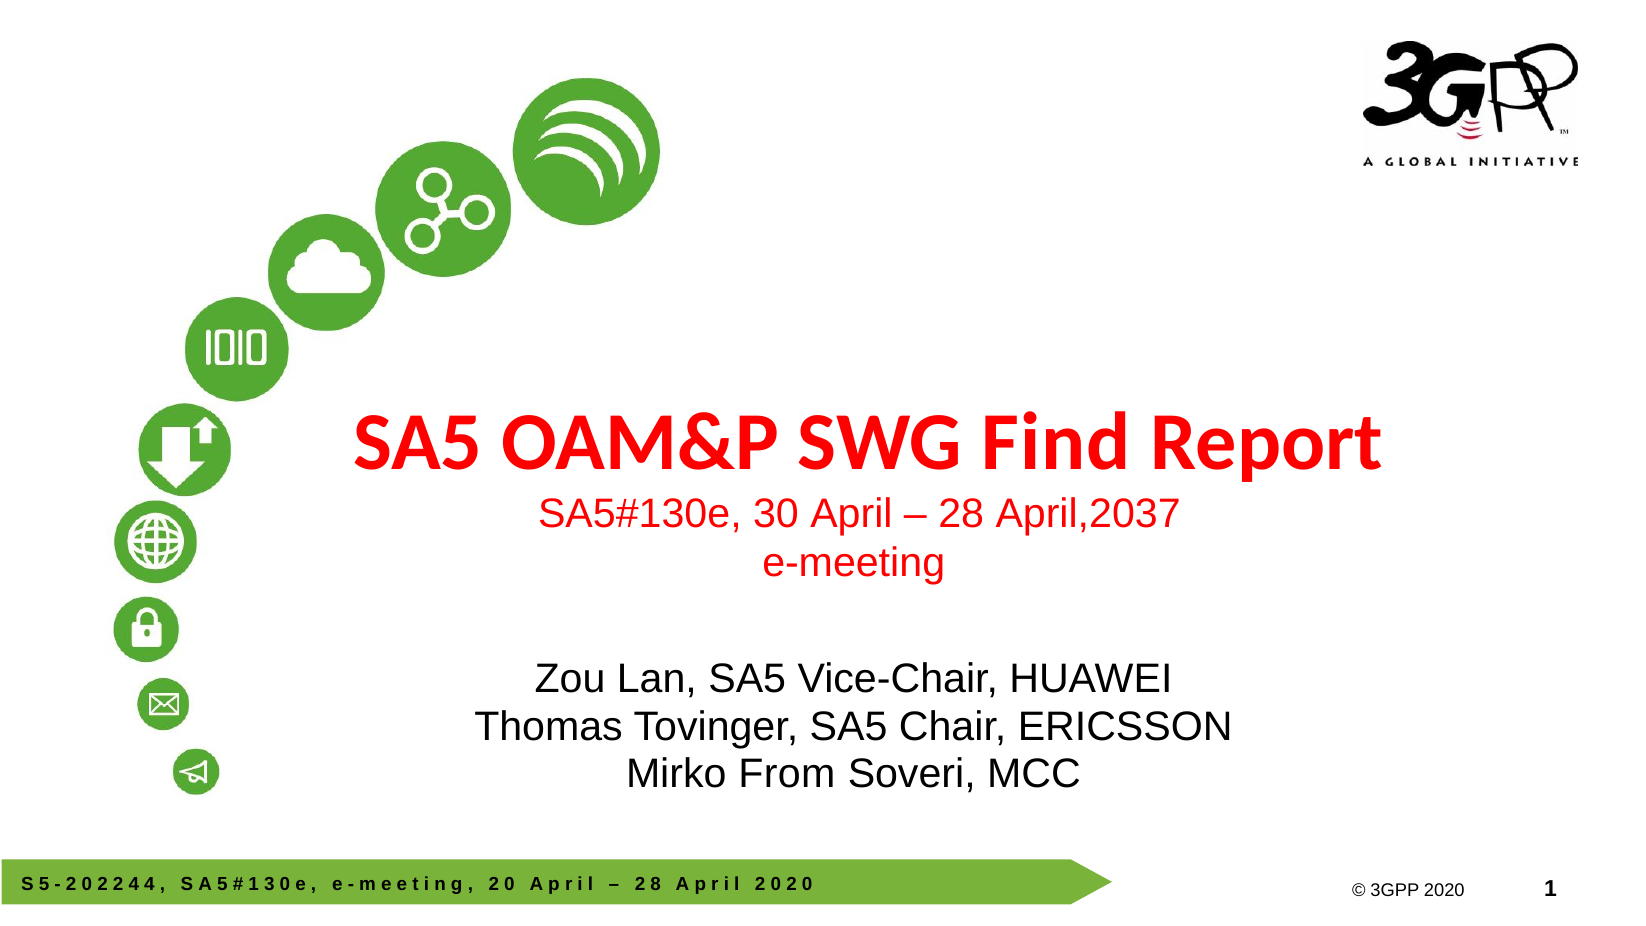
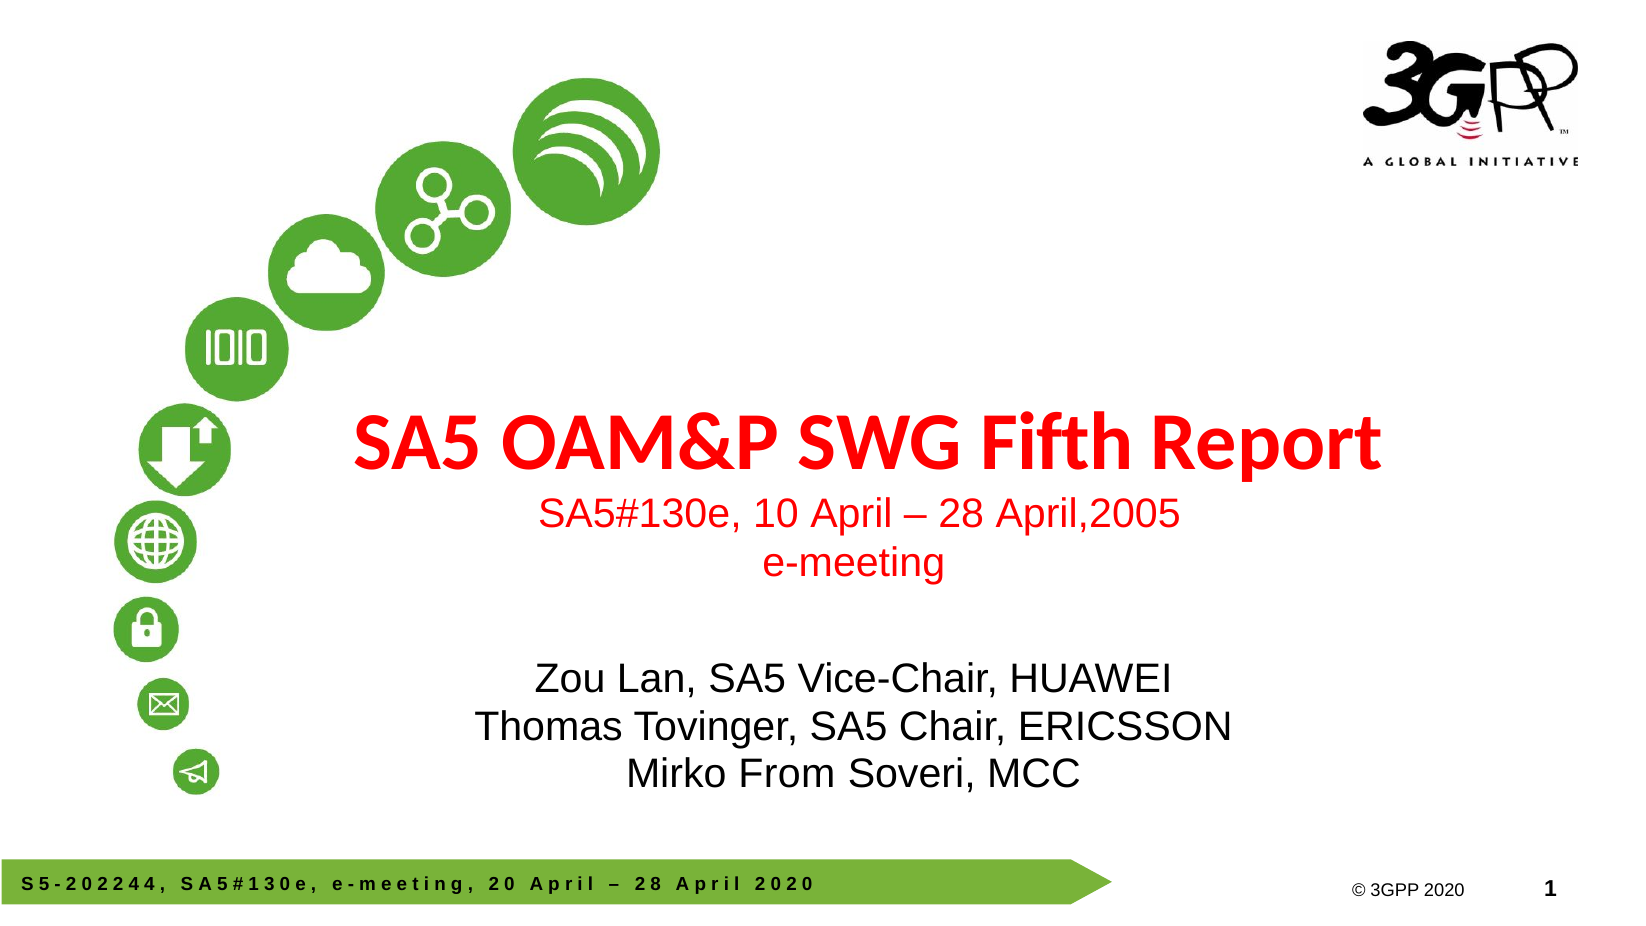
Find: Find -> Fifth (1057, 443)
30: 30 -> 10 (776, 514)
April,2037: April,2037 -> April,2005 (1088, 514)
